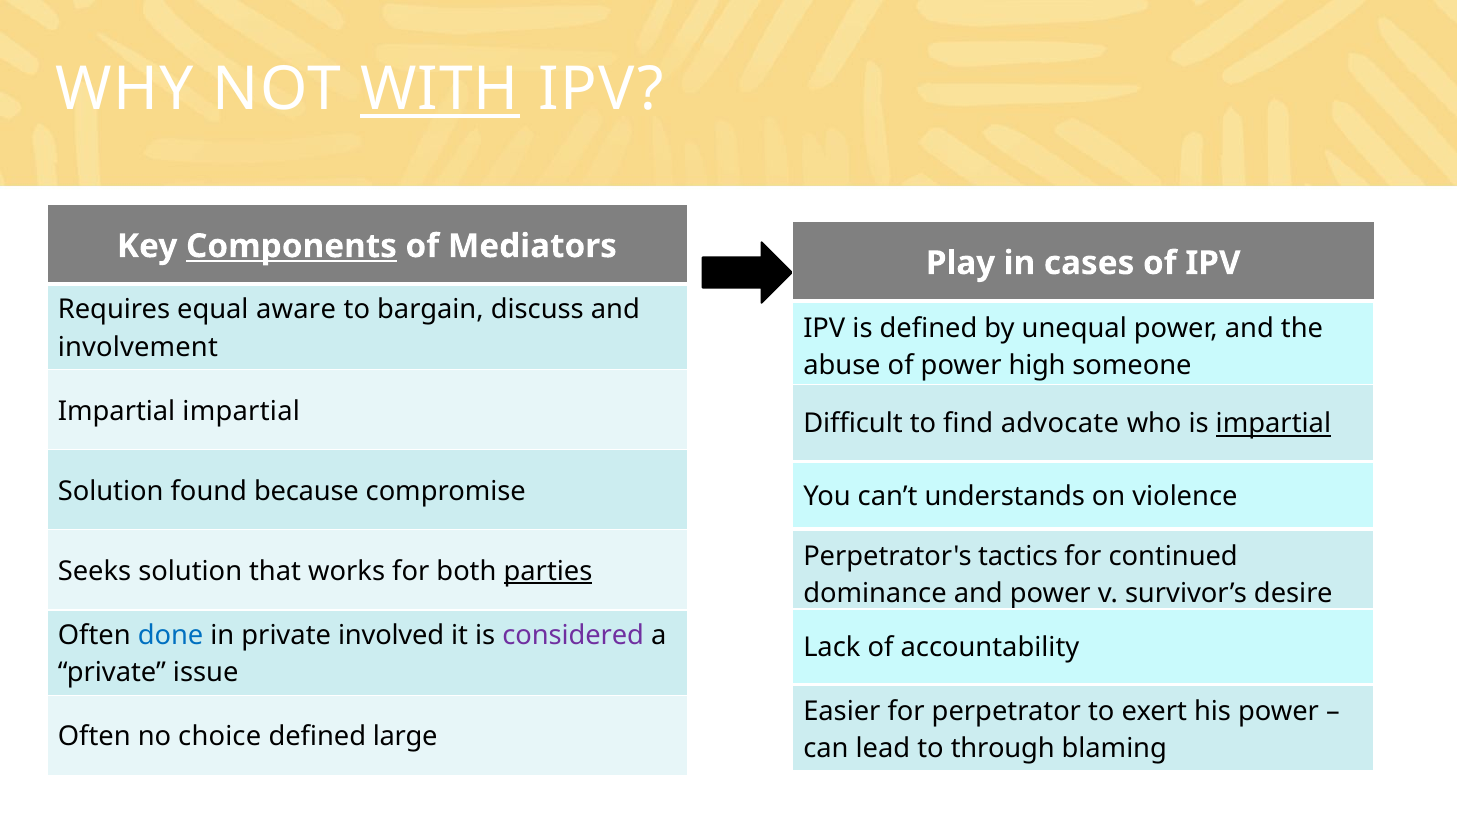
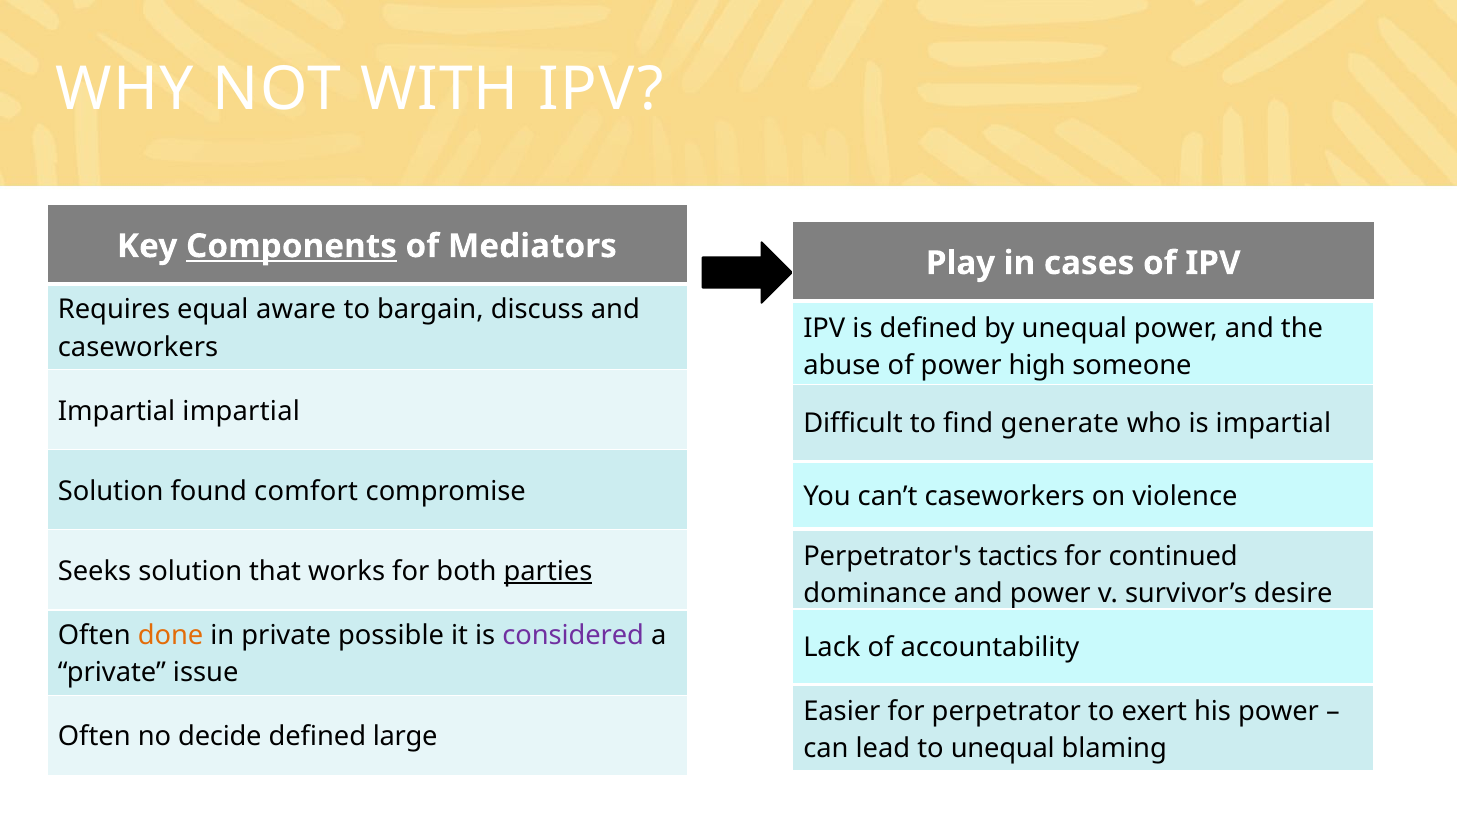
WITH underline: present -> none (440, 90)
involvement: involvement -> caseworkers (138, 347)
advocate: advocate -> generate (1060, 424)
impartial underline: present -> none (1273, 424)
because: because -> comfort (306, 491)
can’t understands: understands -> caseworkers (1005, 496)
done colour: blue -> orange (171, 635)
involved: involved -> possible (391, 635)
choice: choice -> decide (220, 736)
to through: through -> unequal (1003, 748)
